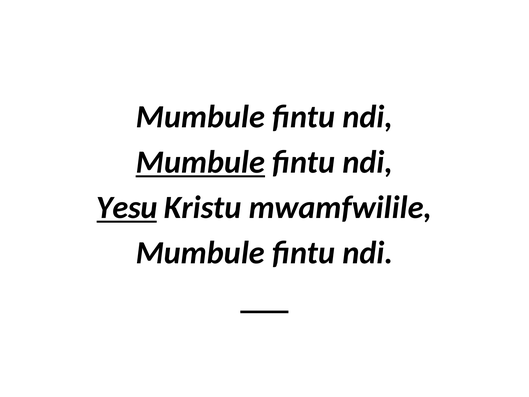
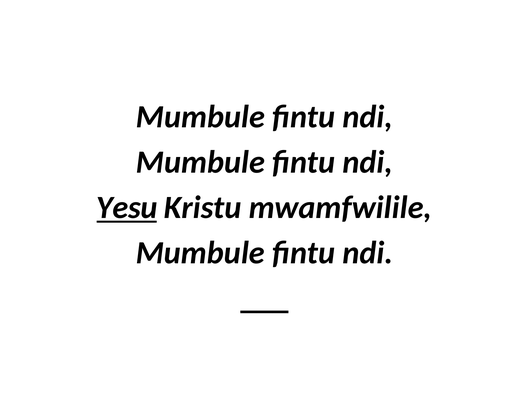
Mumbule underline: present -> none (200, 162)
